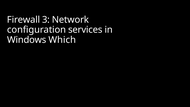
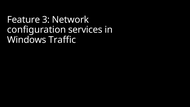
Firewall: Firewall -> Feature (24, 20)
Which: Which -> Traffic (62, 40)
